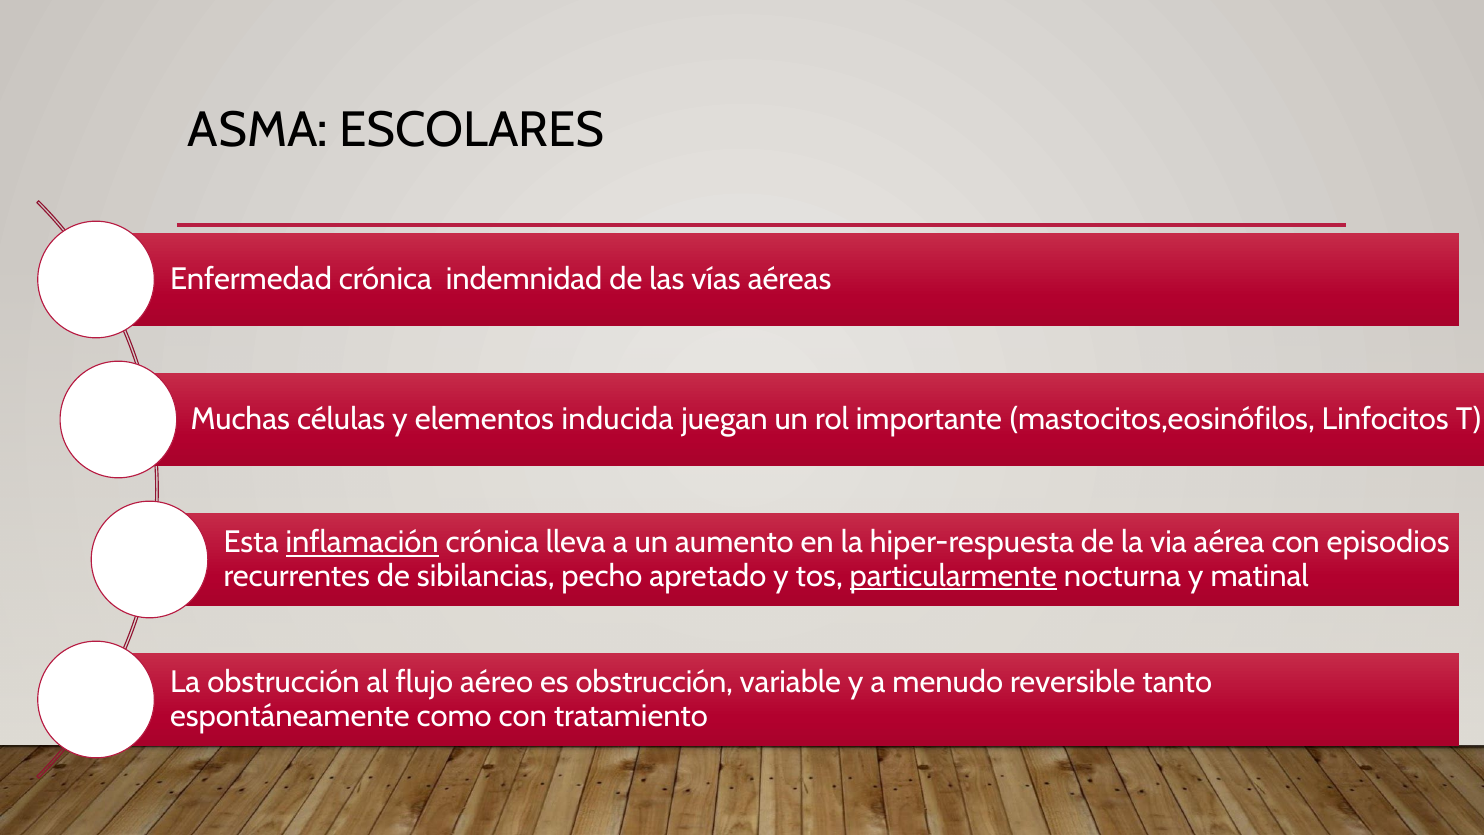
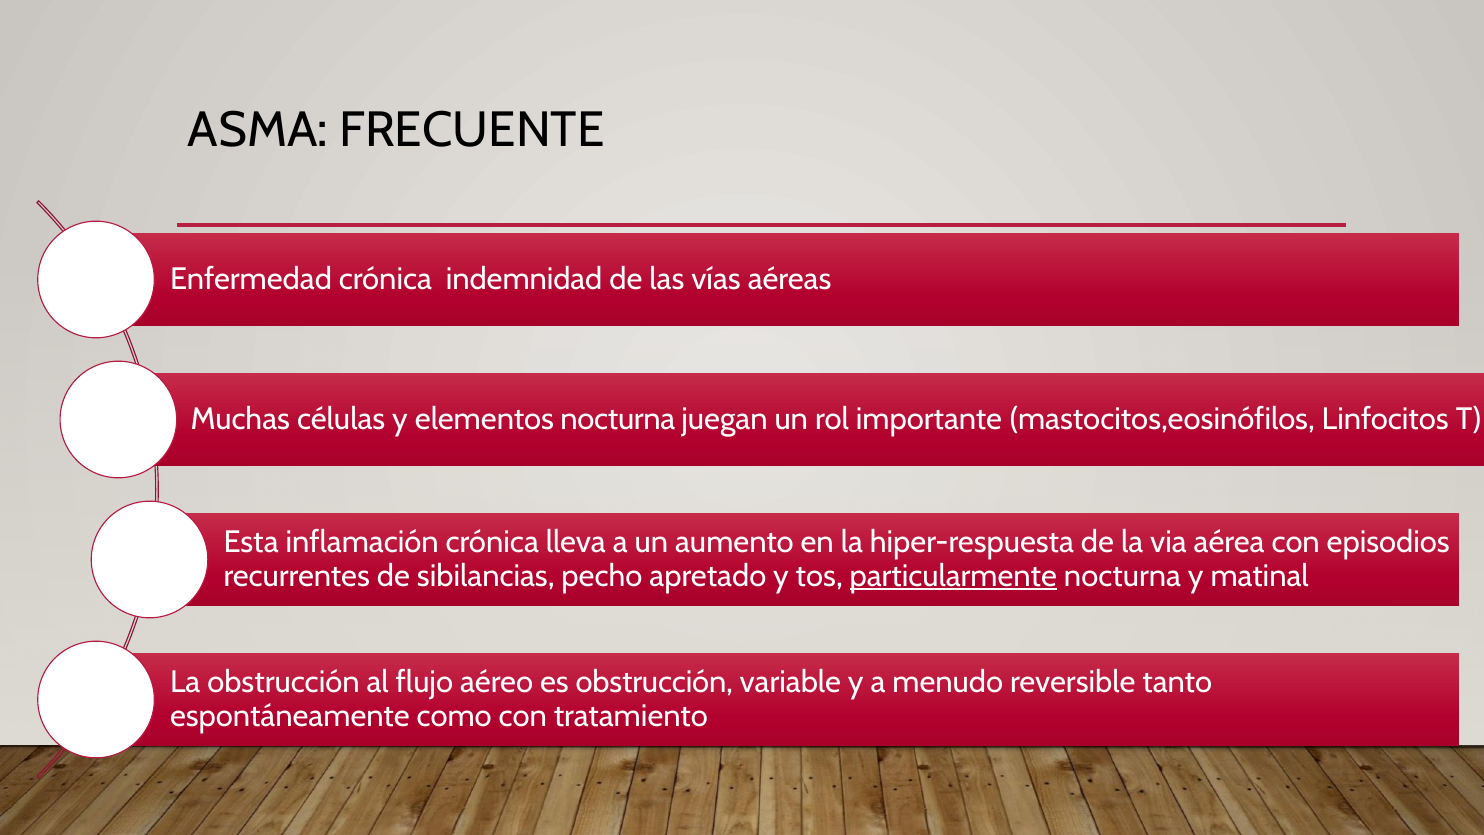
ESCOLARES: ESCOLARES -> FRECUENTE (472, 130)
elementos inducida: inducida -> nocturna (618, 419)
inflamación underline: present -> none (362, 542)
